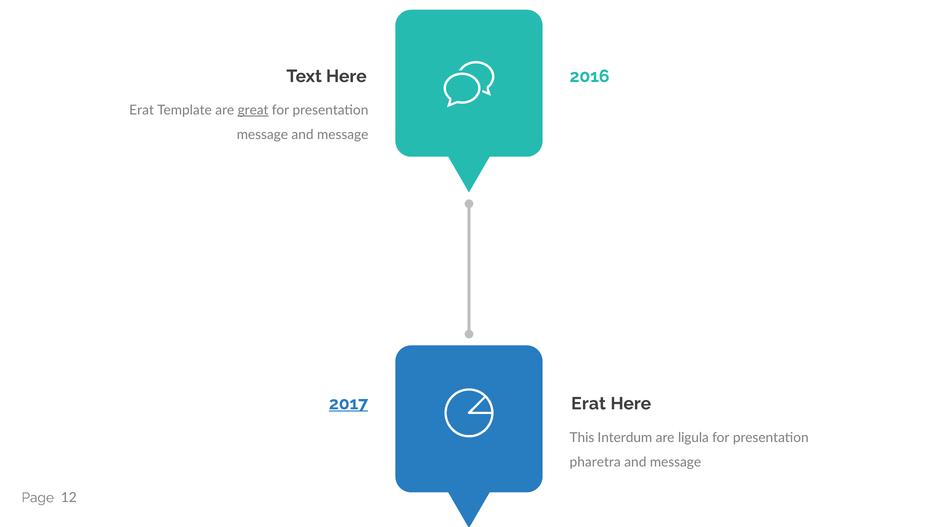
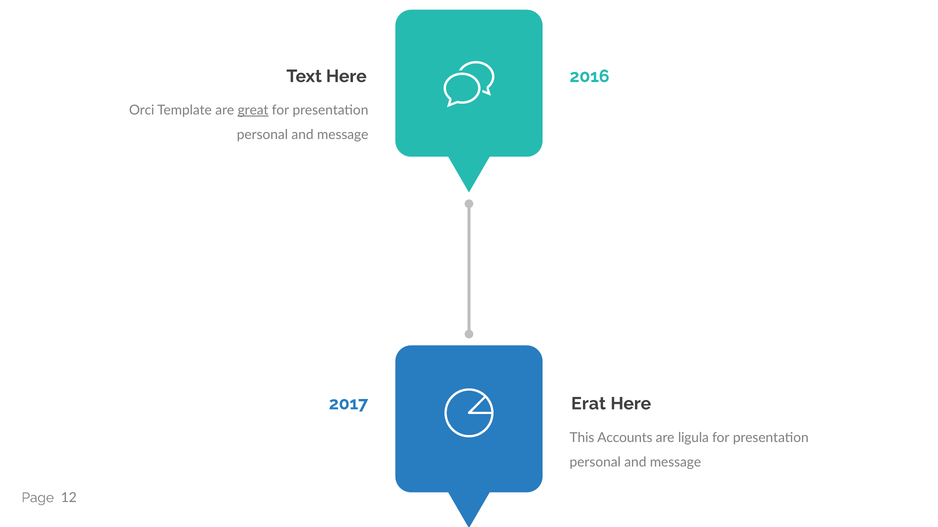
Erat: Erat -> Orci (142, 110)
message: message -> personal (262, 135)
2017 underline: present -> none (348, 404)
Interdum: Interdum -> Accounts (625, 438)
pharetra: pharetra -> personal (595, 463)
